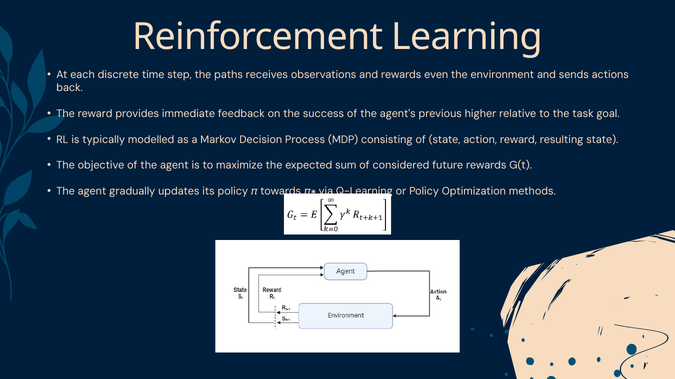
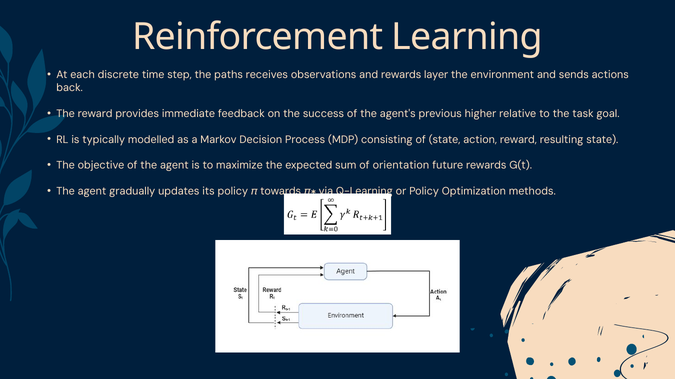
even: even -> layer (436, 75)
considered: considered -> orientation (401, 166)
